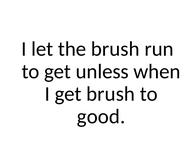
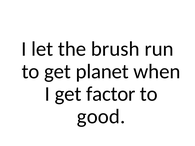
unless: unless -> planet (102, 72)
get brush: brush -> factor (111, 94)
